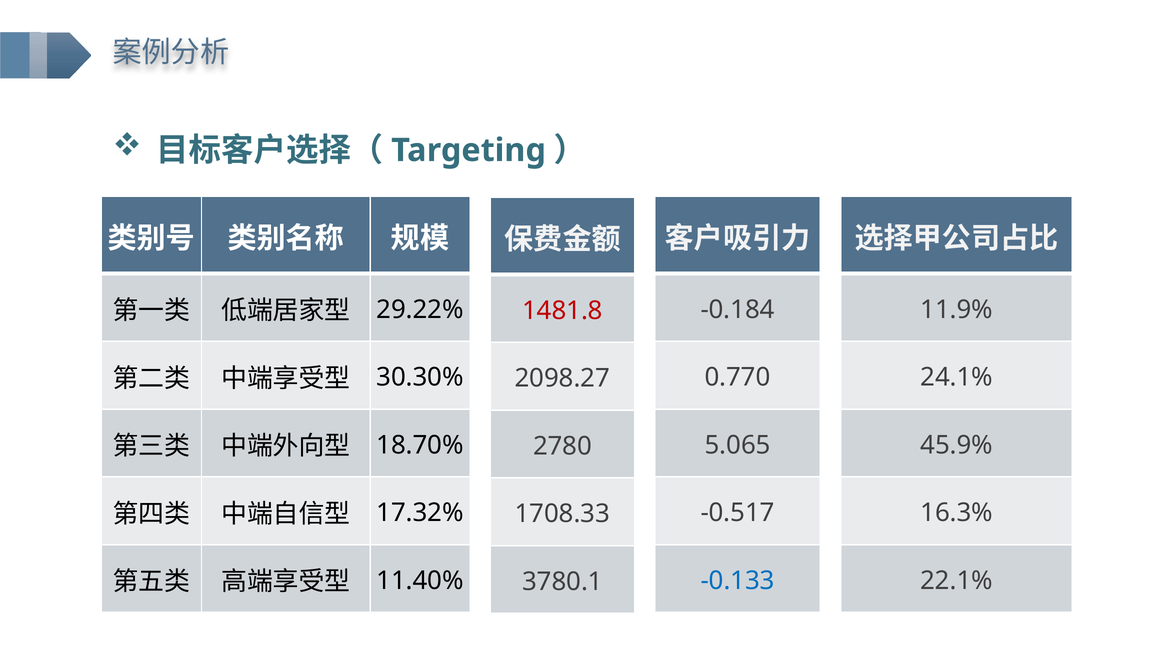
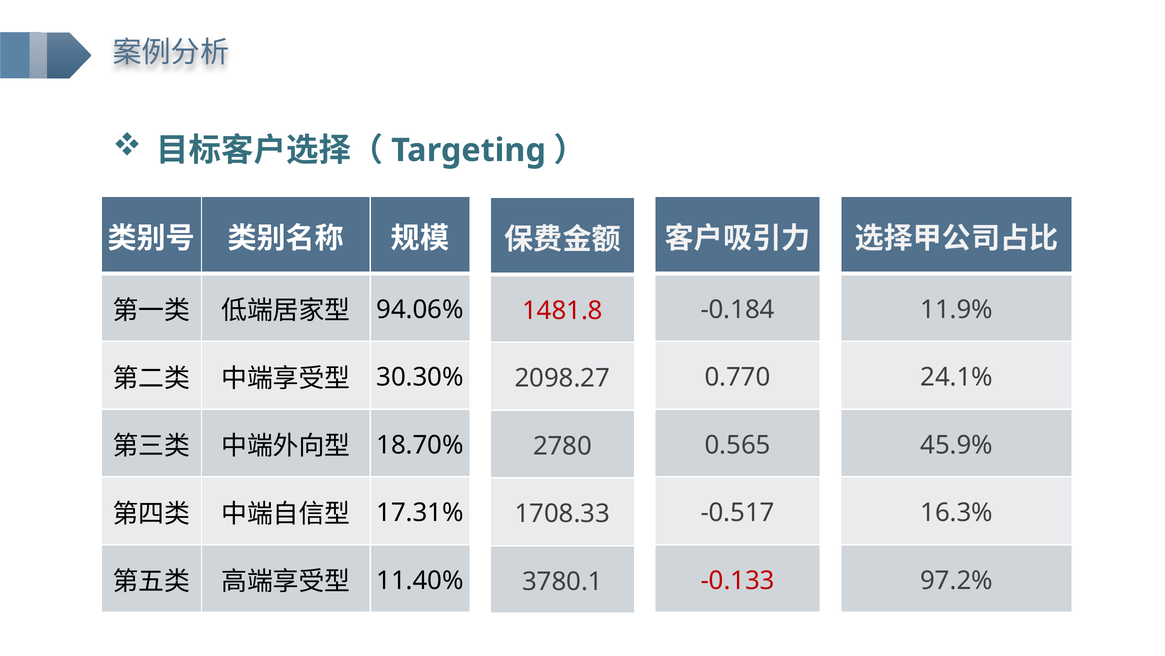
29.22%: 29.22% -> 94.06% (420, 309)
5.065: 5.065 -> 0.565 (738, 445)
17.32%: 17.32% -> 17.31% (420, 512)
-0.133 colour: blue -> red (738, 580)
22.1%: 22.1% -> 97.2% (957, 580)
